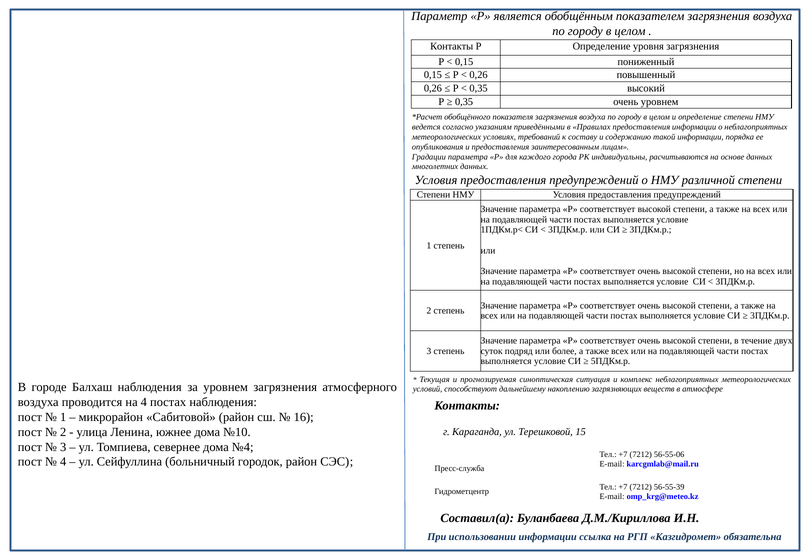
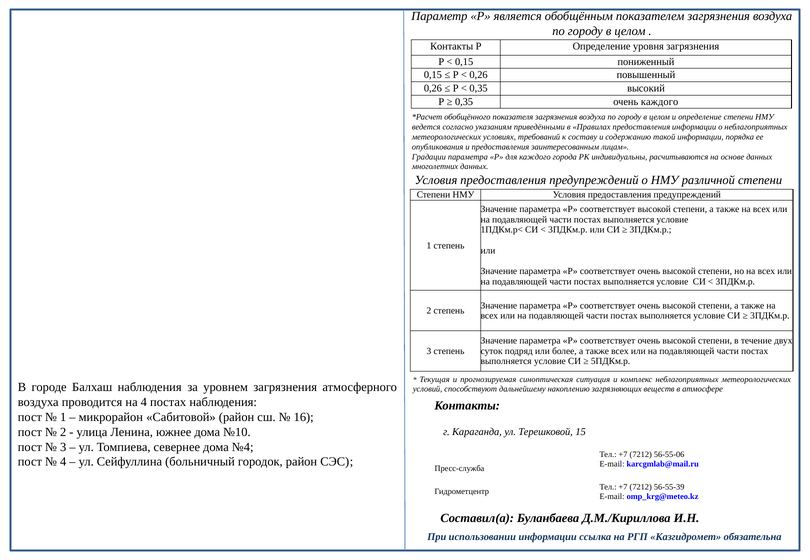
очень уровнем: уровнем -> каждого (660, 102)
